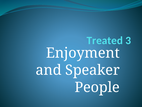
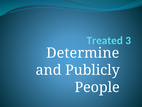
Enjoyment: Enjoyment -> Determine (83, 53)
Speaker: Speaker -> Publicly (92, 70)
